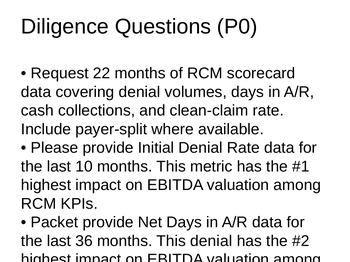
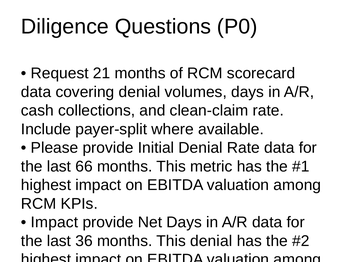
22: 22 -> 21 (102, 73)
10: 10 -> 66 (84, 167)
Packet: Packet -> Impact (54, 223)
